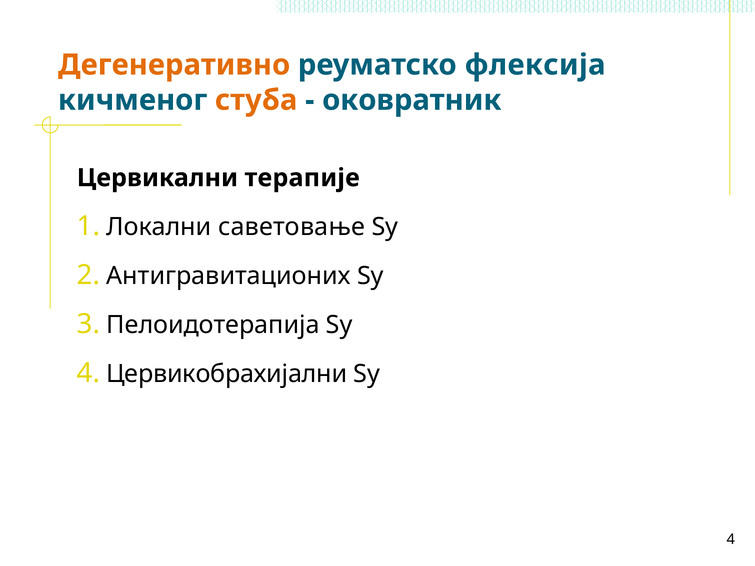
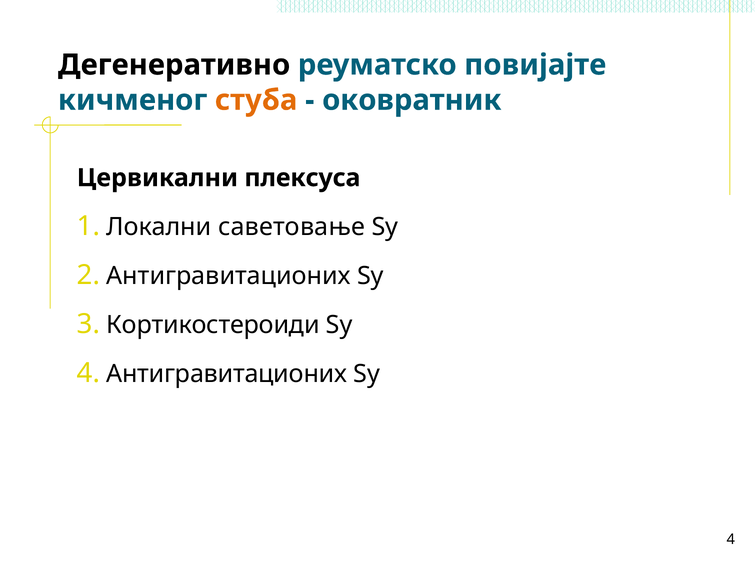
Дегенеративно colour: orange -> black (174, 65)
флексија: флексија -> повијајте (535, 65)
терапије: терапије -> плексуса (302, 178)
Пелоидотерапија: Пелоидотерапија -> Кортикостероиди (213, 325)
4 Цервикобрахијални: Цервикобрахијални -> Антигравитационих (227, 374)
